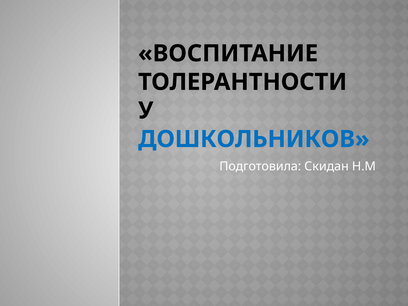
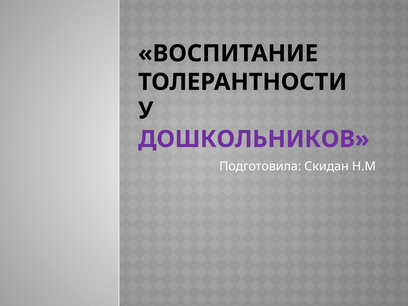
ДОШКОЛЬНИКОВ colour: blue -> purple (254, 139)
